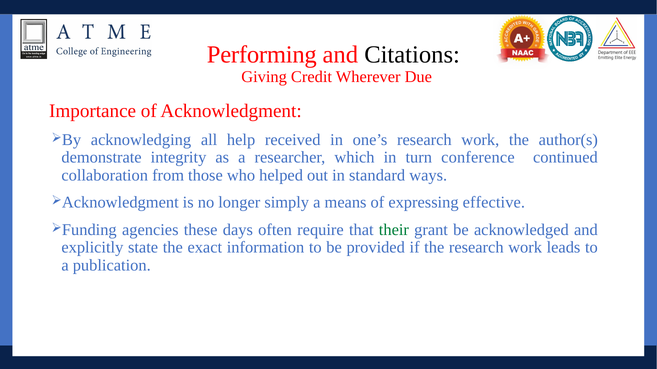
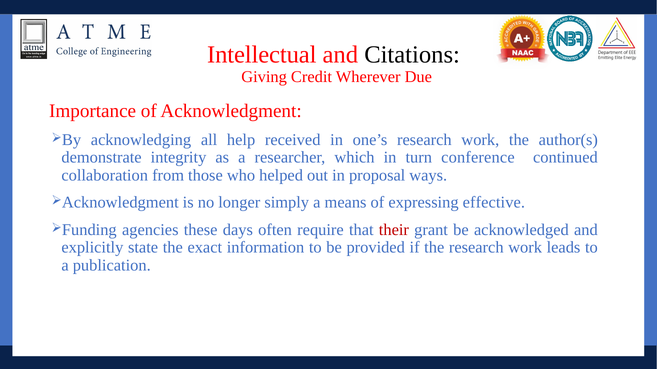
Performing: Performing -> Intellectual (262, 55)
standard: standard -> proposal (377, 175)
their colour: green -> red (394, 230)
